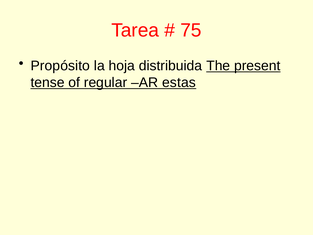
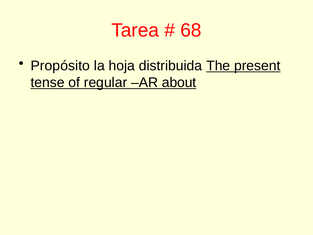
75: 75 -> 68 (191, 30)
estas: estas -> about (179, 82)
